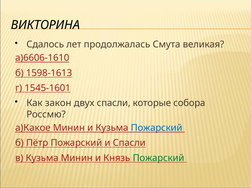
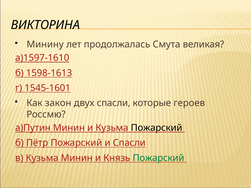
Сдалось: Сдалось -> Минину (45, 44)
а)6606-1610: а)6606-1610 -> а)1597-1610 (42, 58)
собора: собора -> героев (189, 103)
а)Какое: а)Какое -> а)Путин (33, 128)
Пожарский colour: blue -> black (157, 128)
